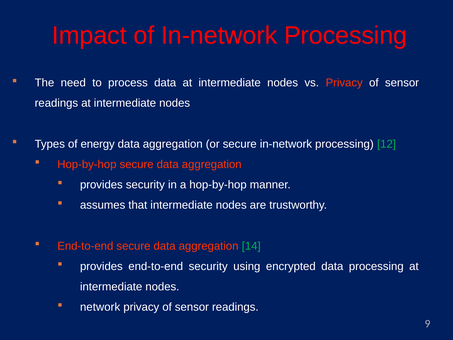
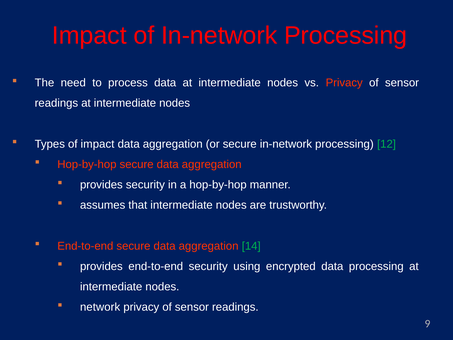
of energy: energy -> impact (98, 144)
